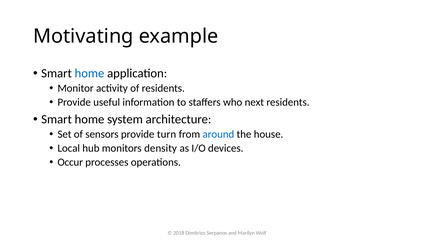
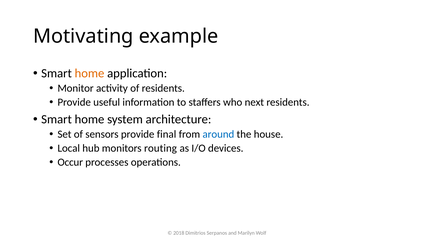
home colour: blue -> orange (89, 73)
turn: turn -> final (167, 134)
density: density -> routing (161, 148)
